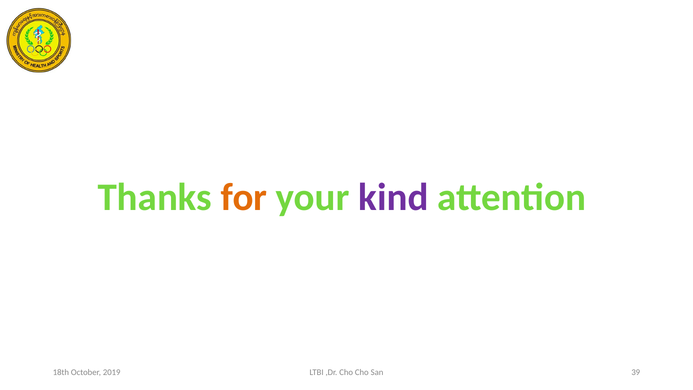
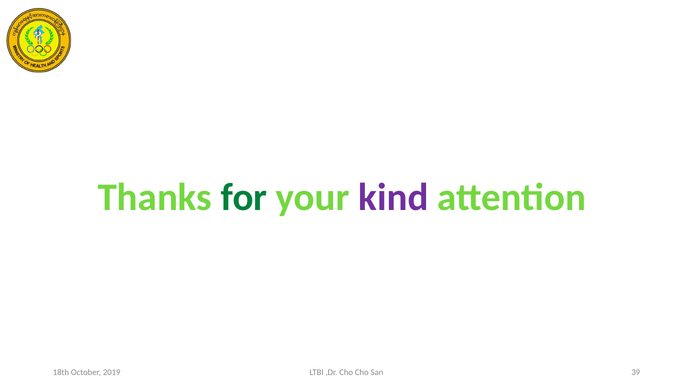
for colour: orange -> green (244, 197)
